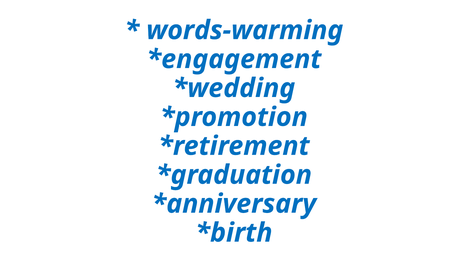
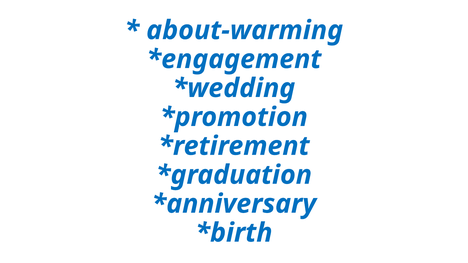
words-warming: words-warming -> about-warming (245, 30)
